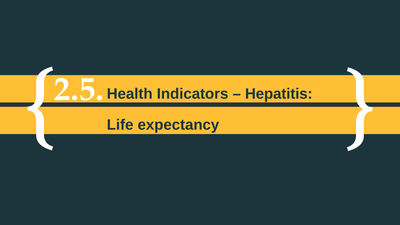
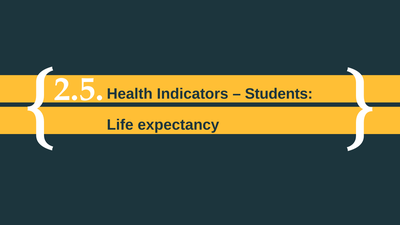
Hepatitis: Hepatitis -> Students (279, 94)
